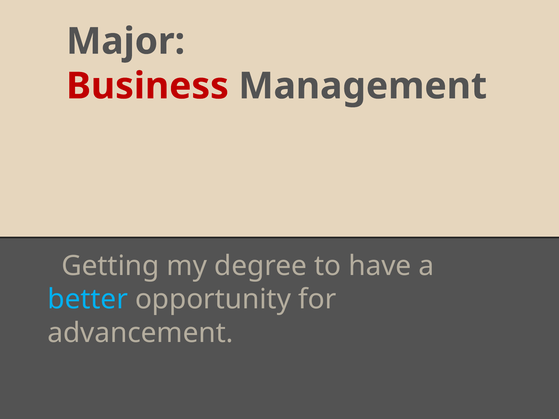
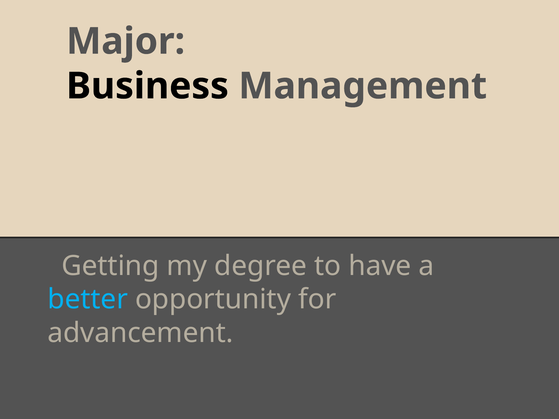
Business colour: red -> black (147, 86)
